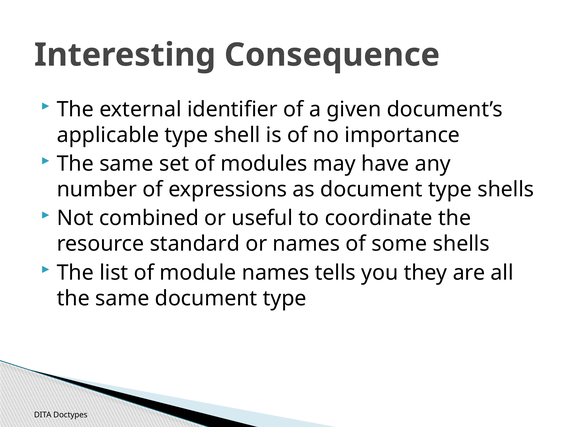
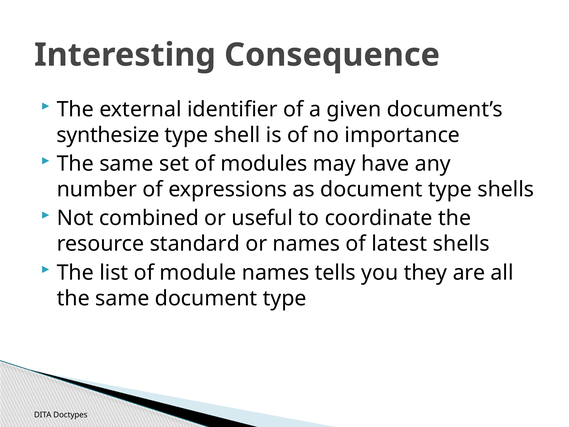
applicable: applicable -> synthesize (108, 135)
some: some -> latest (399, 244)
